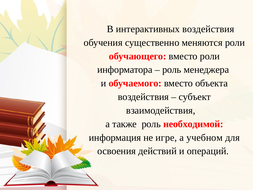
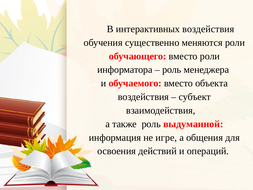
необходимой: необходимой -> выдуманной (193, 124)
учебном: учебном -> общения (205, 137)
